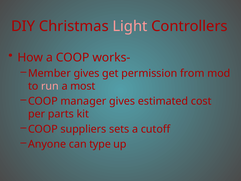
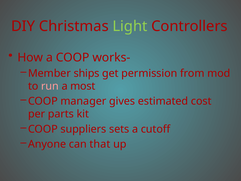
Light colour: pink -> light green (130, 26)
Member gives: gives -> ships (87, 73)
type: type -> that (100, 144)
